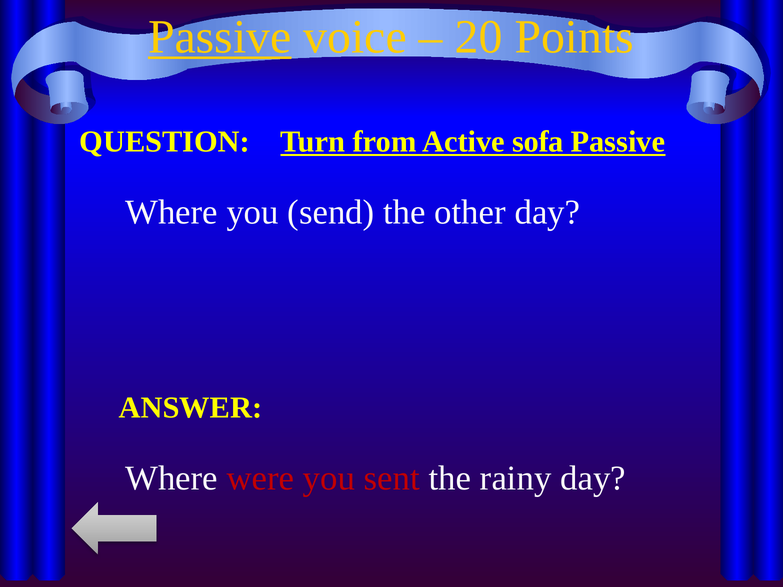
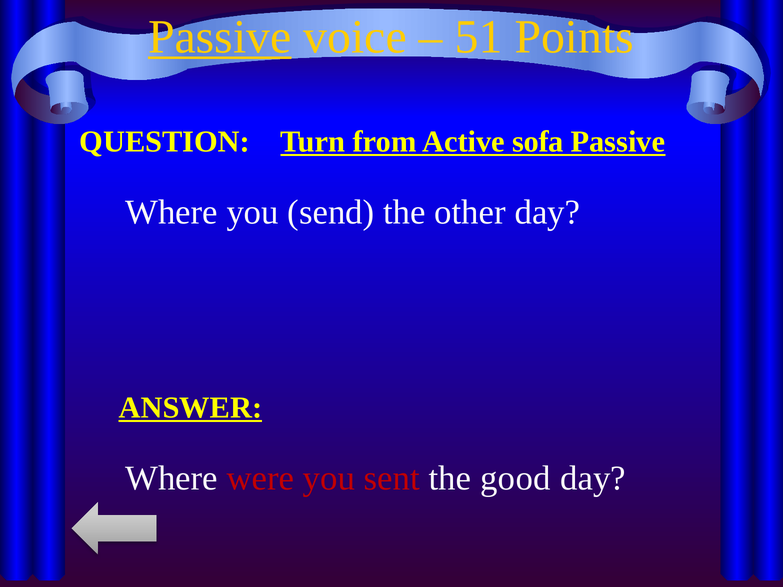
20: 20 -> 51 (479, 37)
ANSWER underline: none -> present (190, 408)
rainy: rainy -> good (516, 479)
